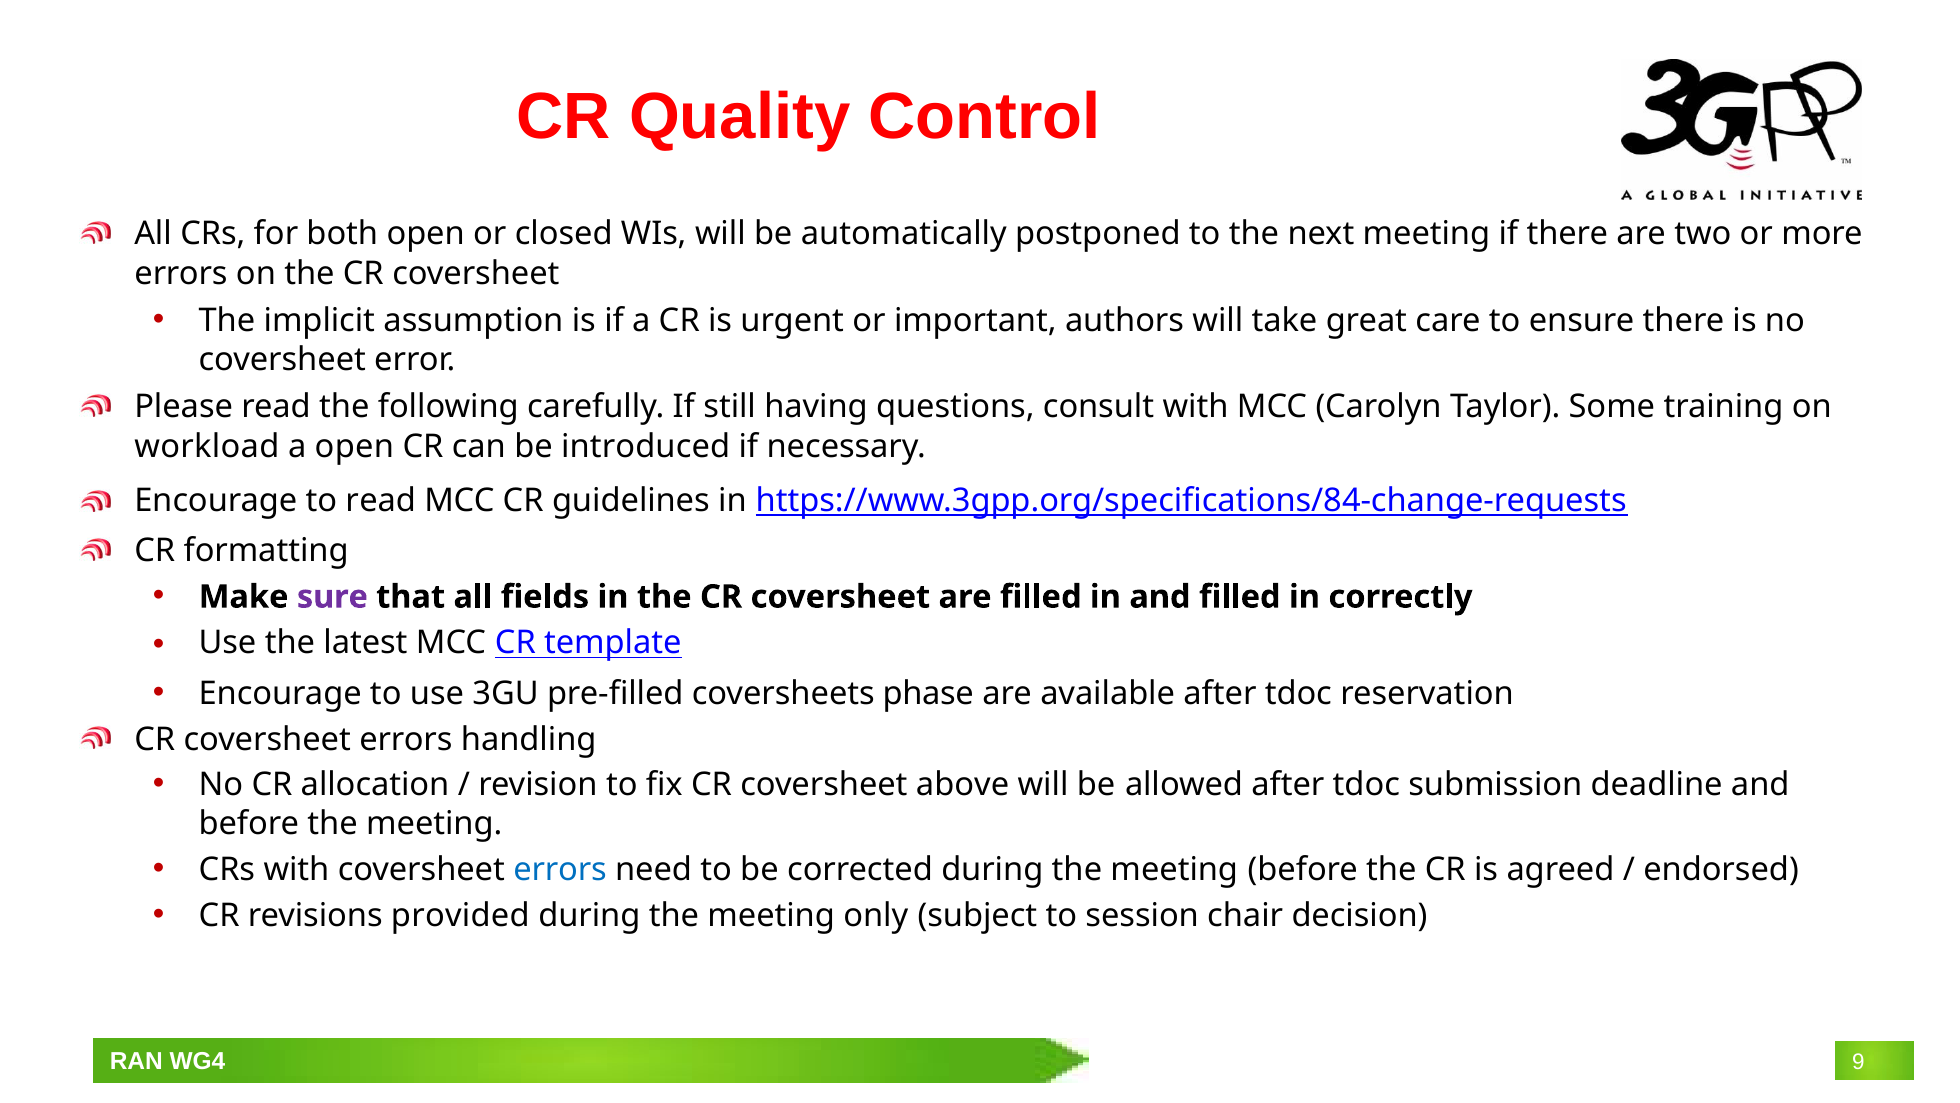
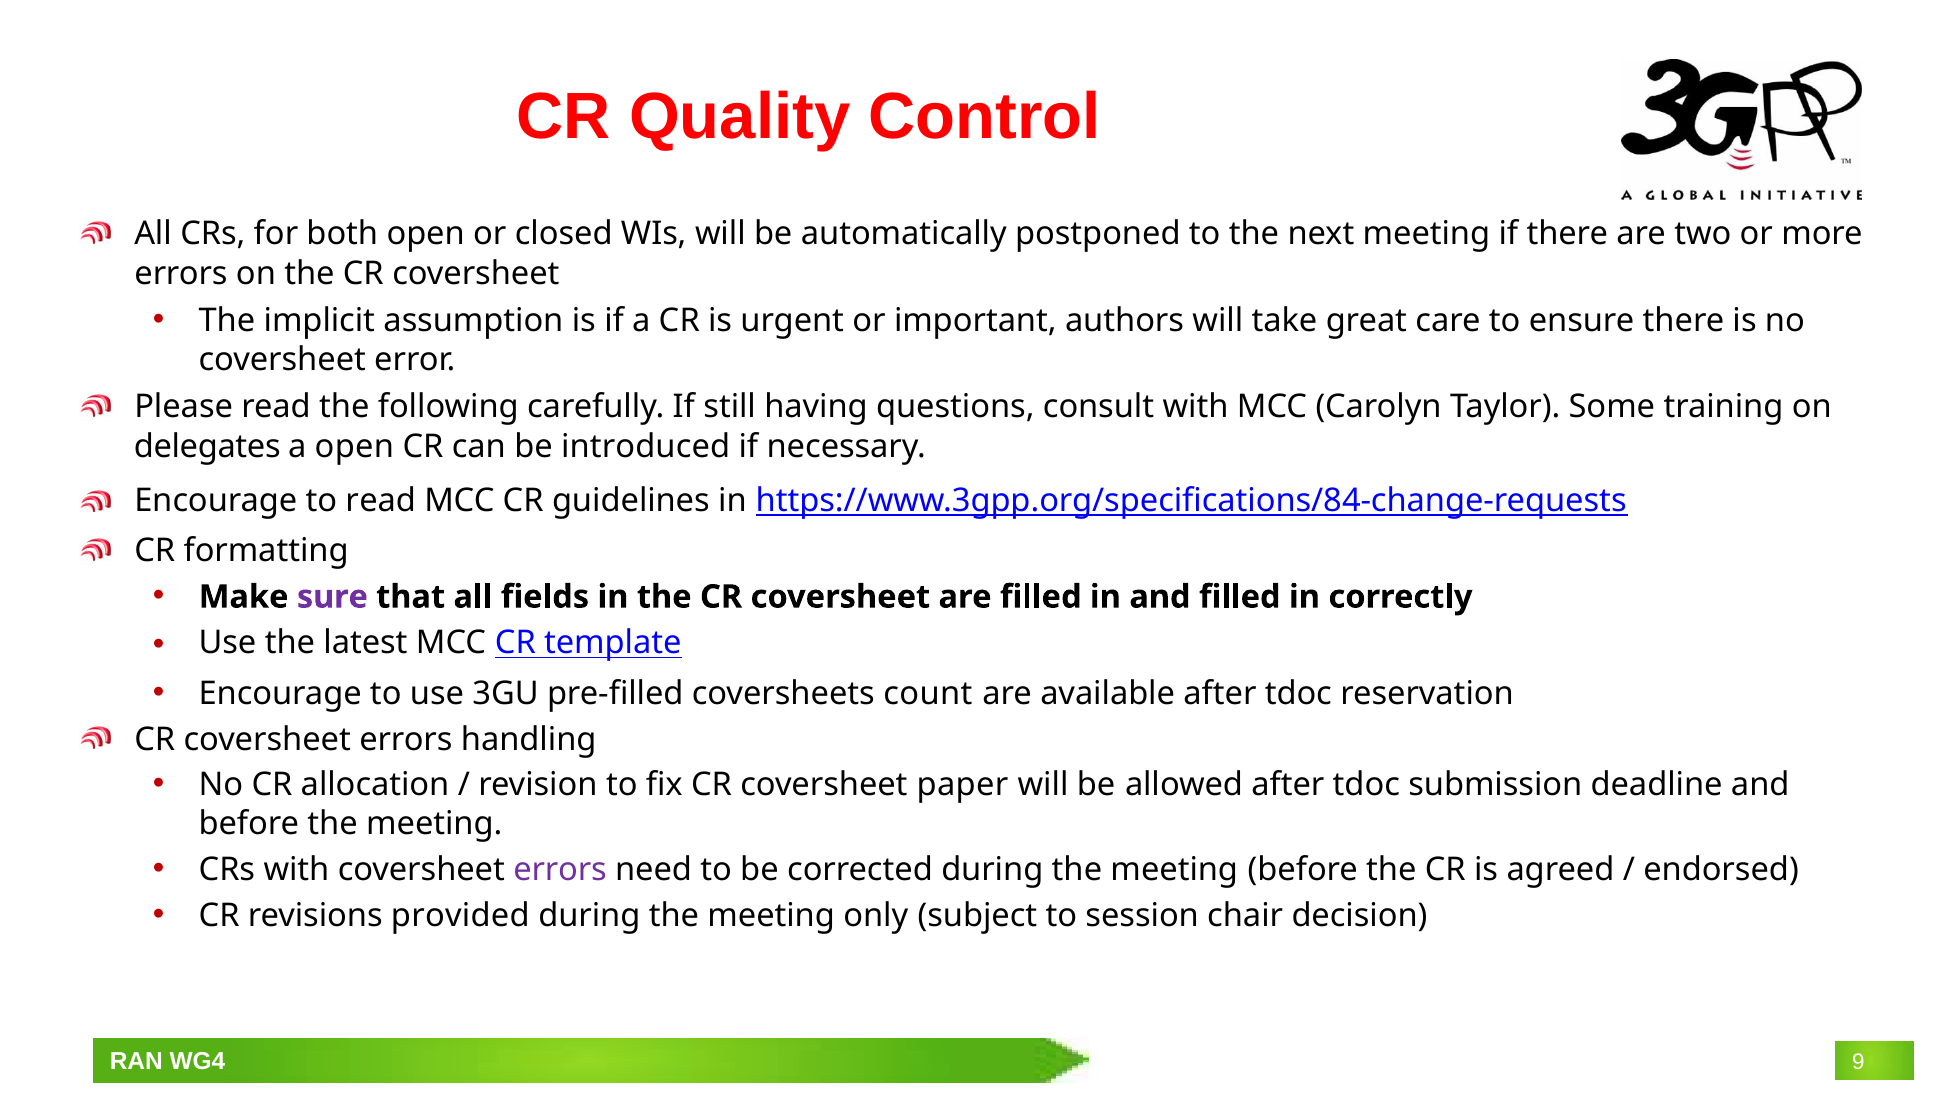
workload: workload -> delegates (207, 446)
phase: phase -> count (928, 693)
above: above -> paper (962, 785)
errors colour: blue -> purple (560, 870)
